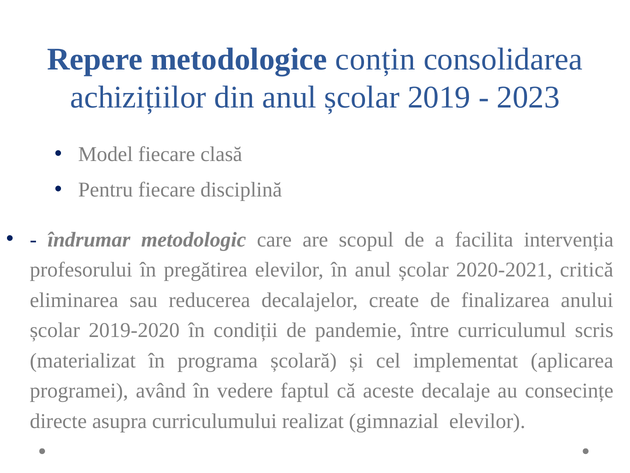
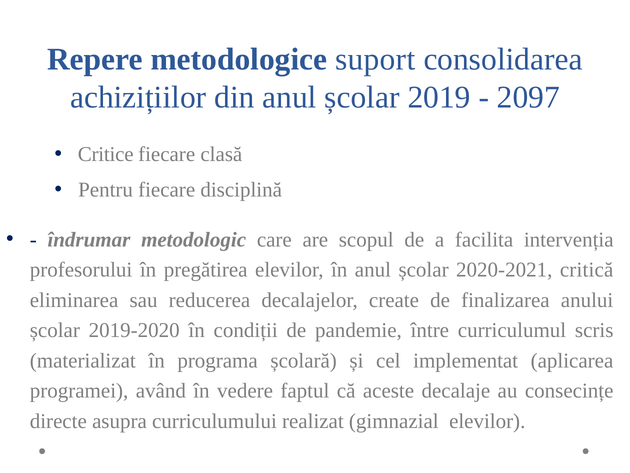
conțin: conțin -> suport (375, 60)
2023: 2023 -> 2097 (528, 97)
Model: Model -> Critice (106, 154)
